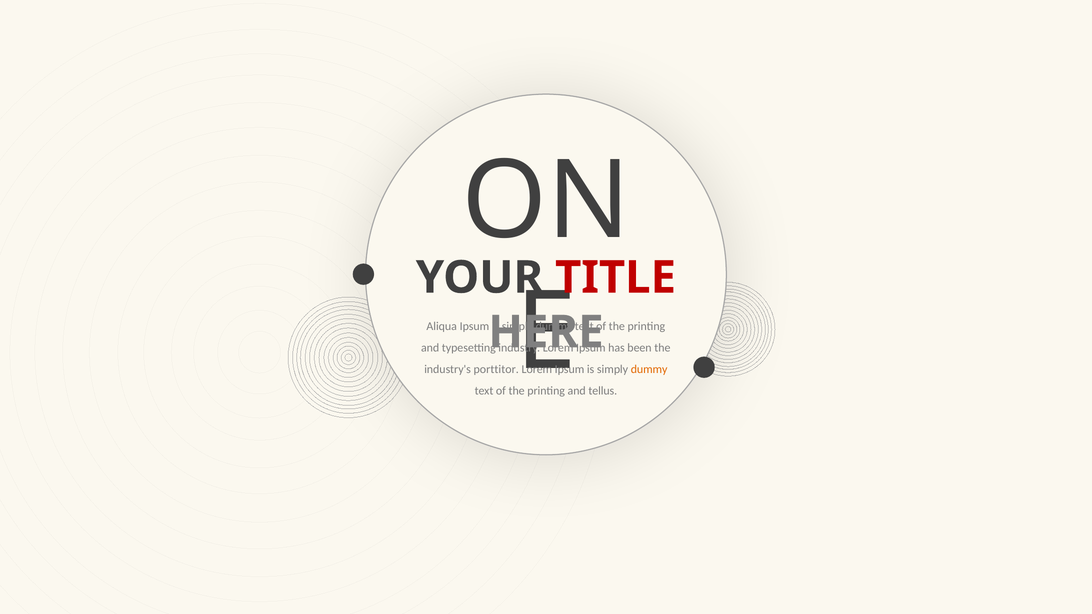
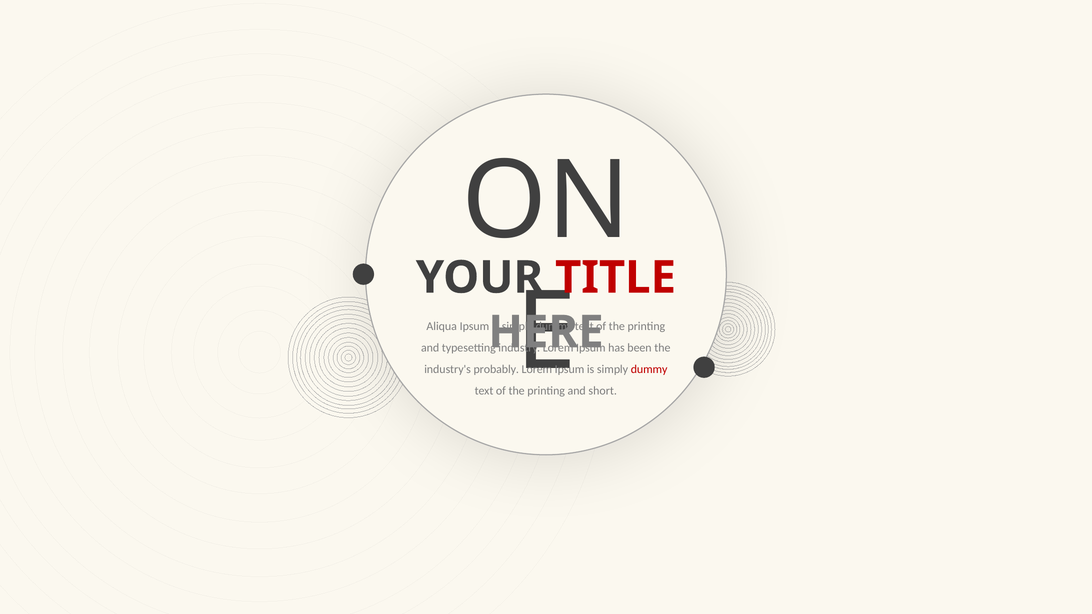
porttitor: porttitor -> probably (496, 369)
dummy colour: orange -> red (649, 369)
tellus: tellus -> short (603, 391)
